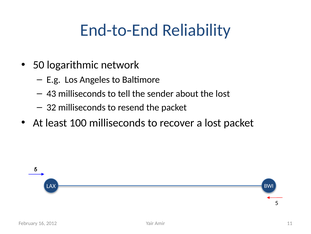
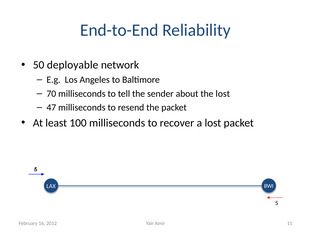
logarithmic: logarithmic -> deployable (73, 65)
43: 43 -> 70 (51, 93)
32: 32 -> 47 (51, 107)
